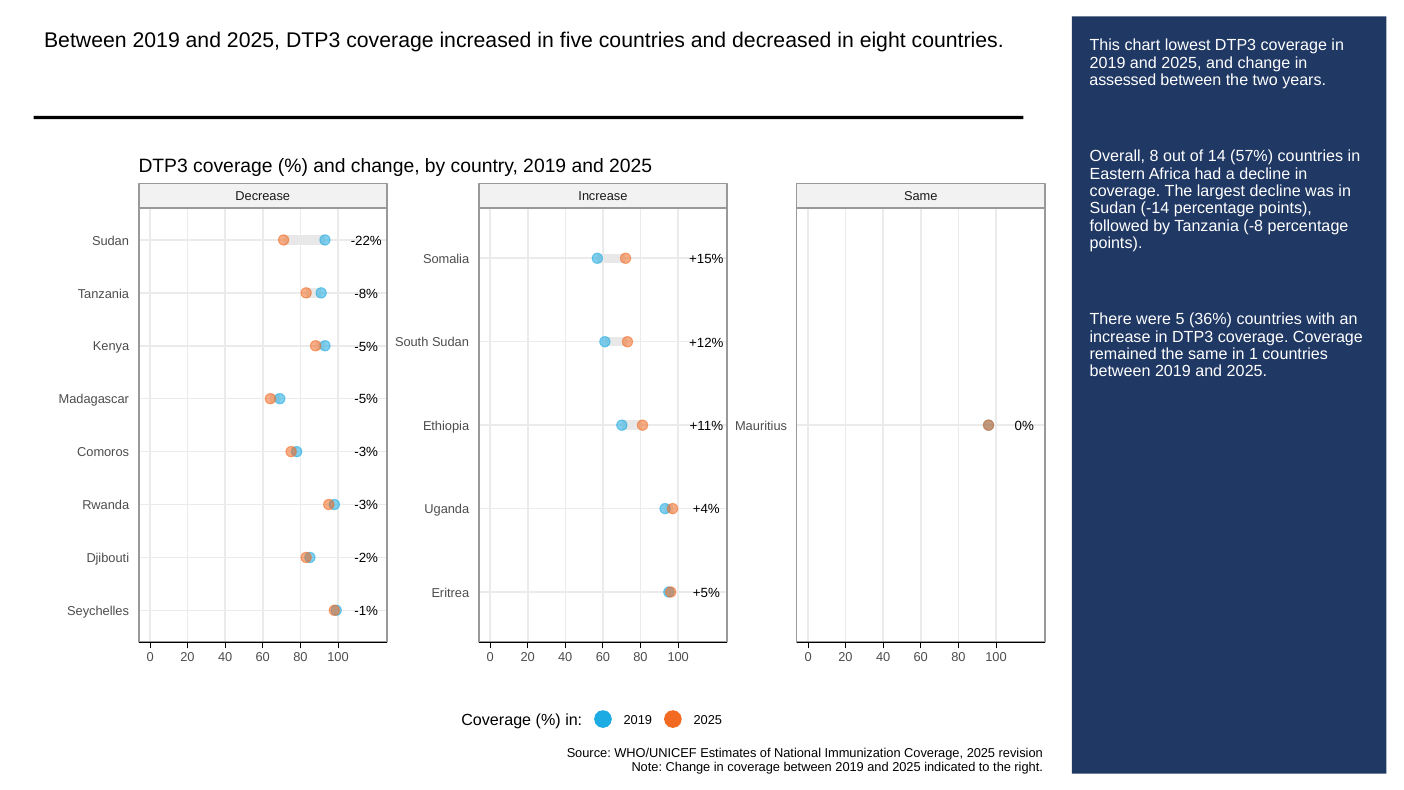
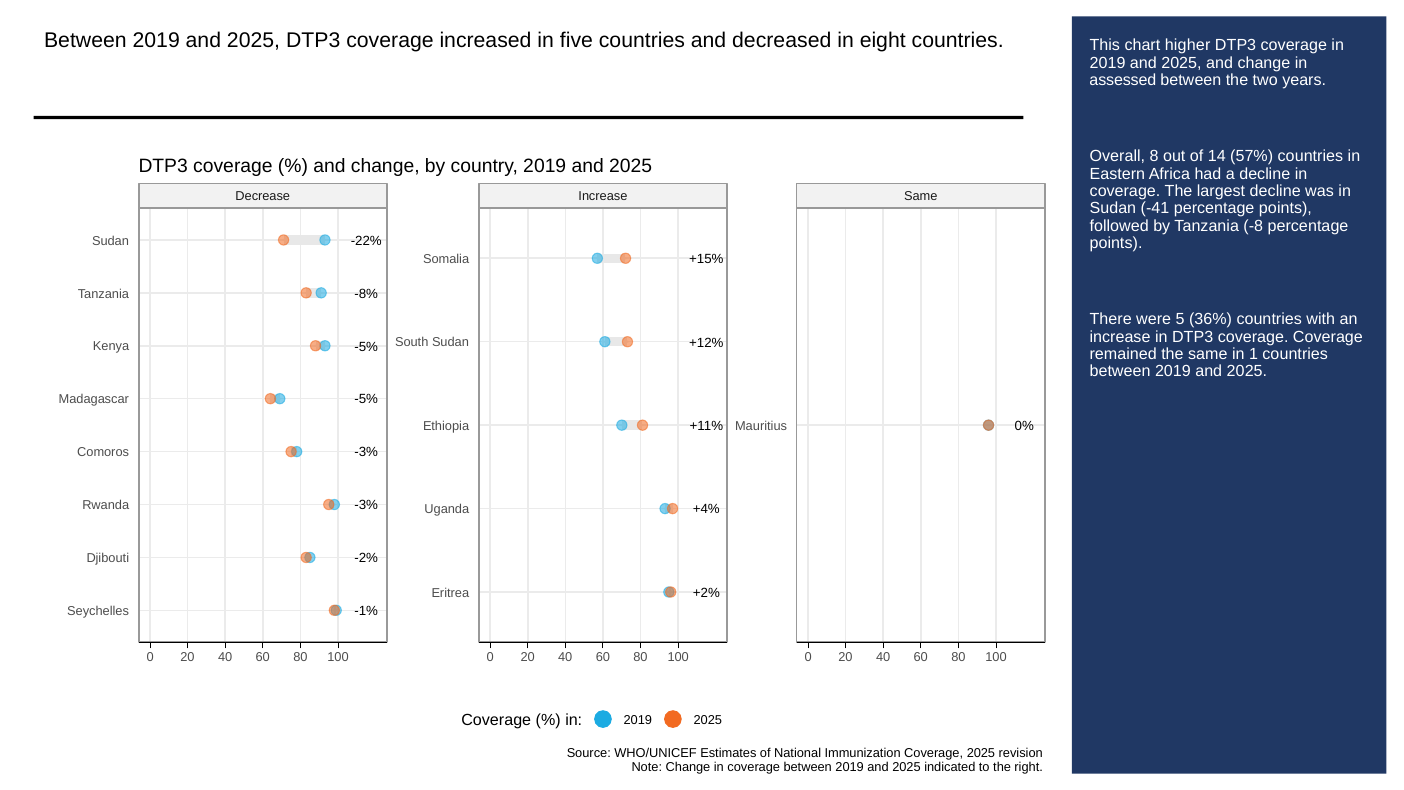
lowest: lowest -> higher (1188, 45)
-14: -14 -> -41 (1155, 208)
+5%: +5% -> +2% (706, 593)
